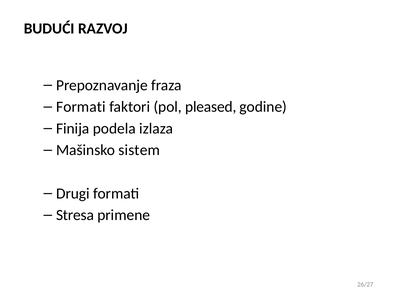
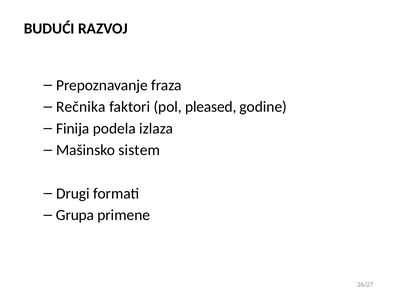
Formati: Formati -> Rečnika (81, 107)
Stresa: Stresa -> Grupa (75, 215)
